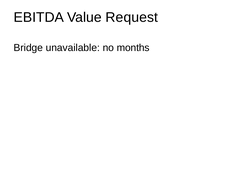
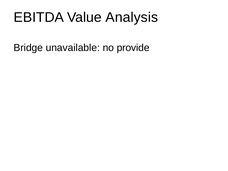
Request: Request -> Analysis (132, 17)
months: months -> provide (133, 48)
